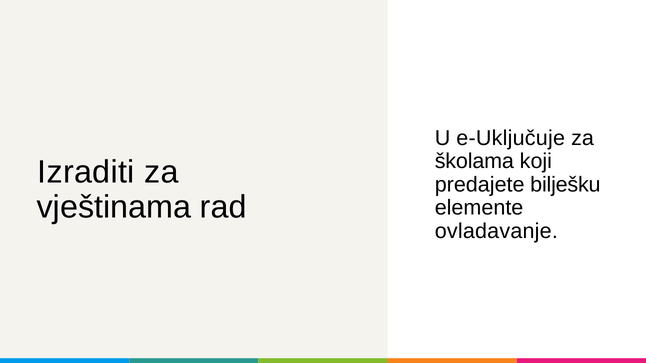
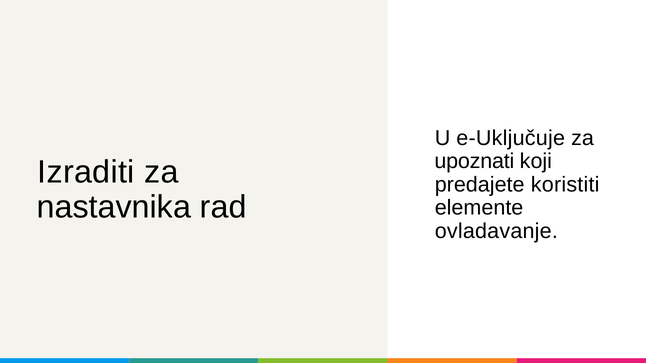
školama: školama -> upoznati (474, 161)
bilješku: bilješku -> koristiti (565, 185)
vještinama: vještinama -> nastavnika (114, 207)
